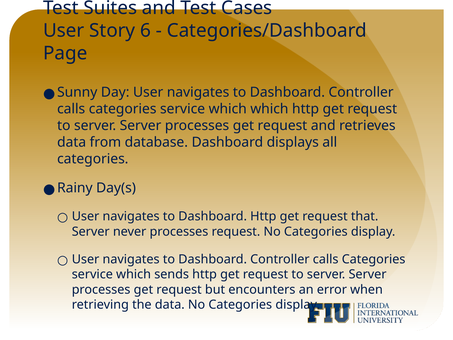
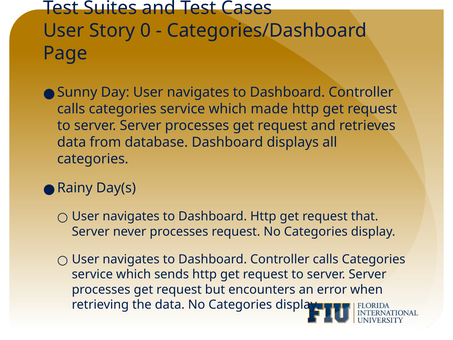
6: 6 -> 0 (146, 31)
which which: which -> made (269, 109)
